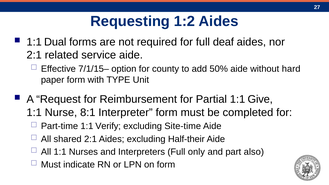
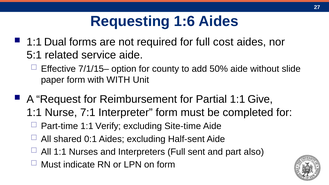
1:2: 1:2 -> 1:6 (185, 21)
deaf: deaf -> cost (223, 42)
2:1: 2:1 -> 5:1 (34, 55)
hard: hard -> slide (291, 69)
with TYPE: TYPE -> WITH (118, 80)
8:1: 8:1 -> 7:1 (88, 112)
shared 2:1: 2:1 -> 0:1 (91, 139)
Half-their: Half-their -> Half-sent (186, 139)
only: only -> sent (196, 152)
